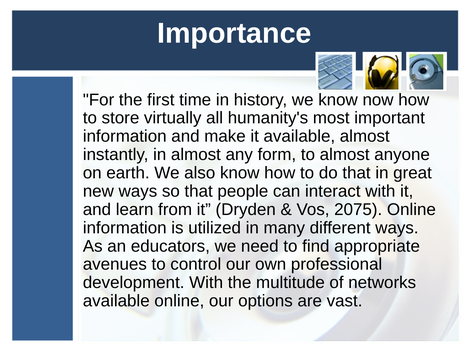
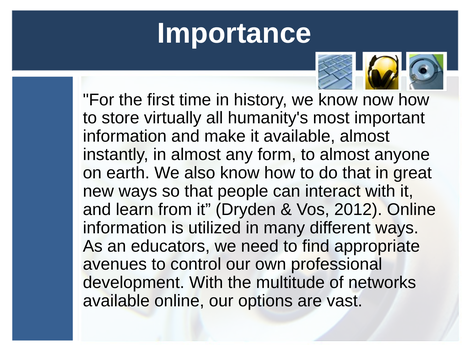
2075: 2075 -> 2012 (358, 209)
